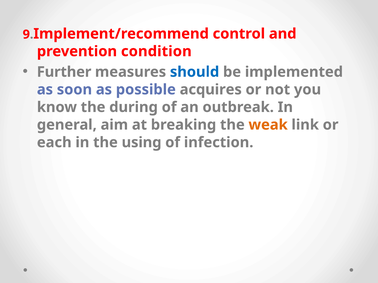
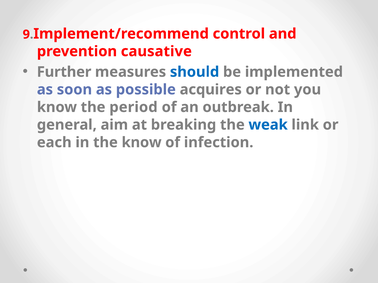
condition: condition -> causative (156, 51)
during: during -> period (133, 107)
weak colour: orange -> blue (268, 125)
the using: using -> know (142, 143)
